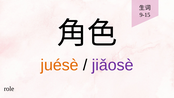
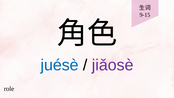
juésè colour: orange -> blue (60, 65)
